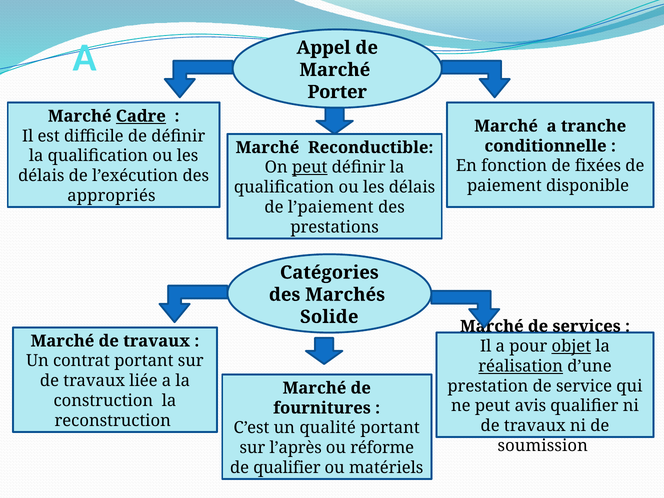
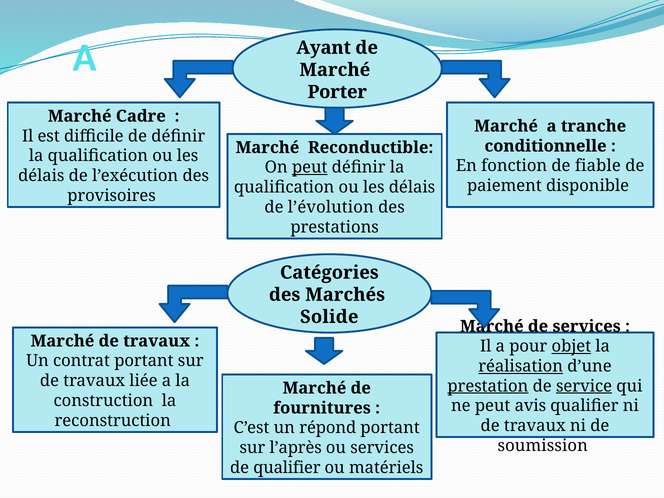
Appel: Appel -> Ayant (324, 48)
Cadre underline: present -> none (141, 116)
fixées: fixées -> fiable (598, 166)
appropriés: appropriés -> provisoires (112, 196)
l’paiement: l’paiement -> l’évolution (331, 207)
prestation underline: none -> present (488, 386)
service underline: none -> present (584, 386)
qualité: qualité -> répond (328, 428)
ou réforme: réforme -> services (382, 448)
